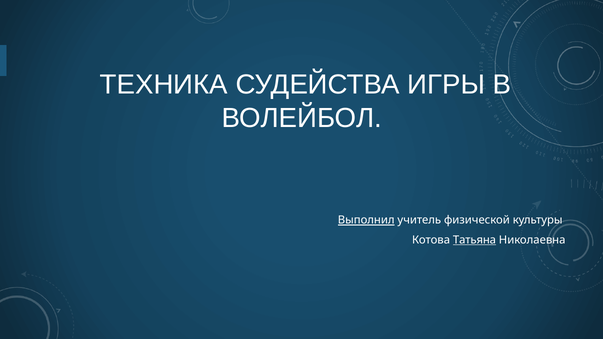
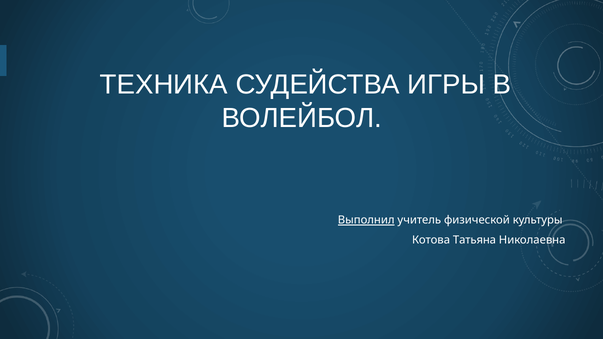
Татьяна underline: present -> none (474, 240)
